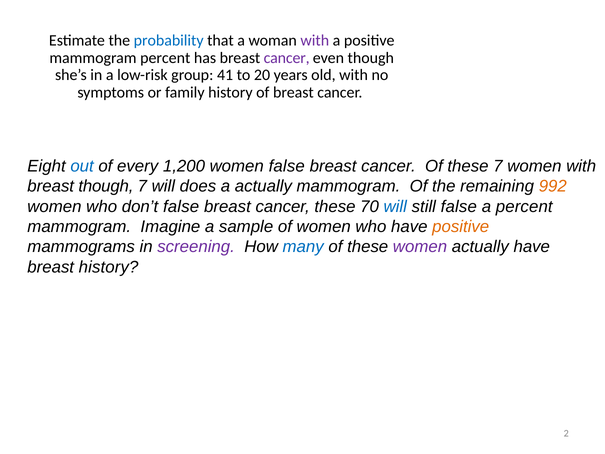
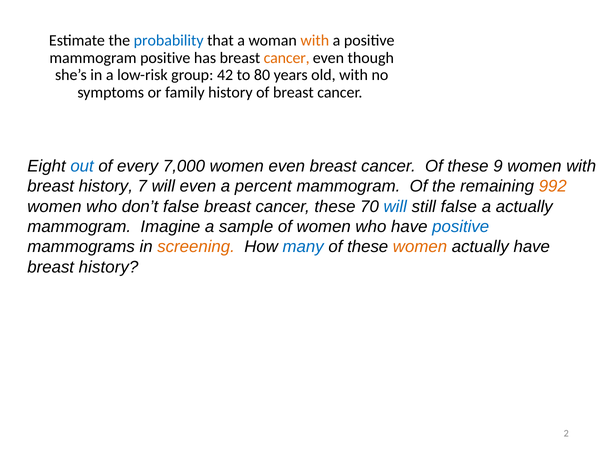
with colour: purple -> orange (315, 41)
mammogram percent: percent -> positive (165, 58)
cancer colour: purple -> orange (287, 58)
41: 41 -> 42 (225, 75)
20: 20 -> 80 (262, 75)
1,200: 1,200 -> 7,000 (184, 166)
women false: false -> even (287, 166)
these 7: 7 -> 9 (498, 166)
though: though -> history (106, 186)
will does: does -> even (198, 186)
a actually: actually -> percent (263, 186)
a percent: percent -> actually (524, 206)
positive colour: orange -> blue (461, 227)
screening colour: purple -> orange (196, 247)
women colour: purple -> orange (420, 247)
